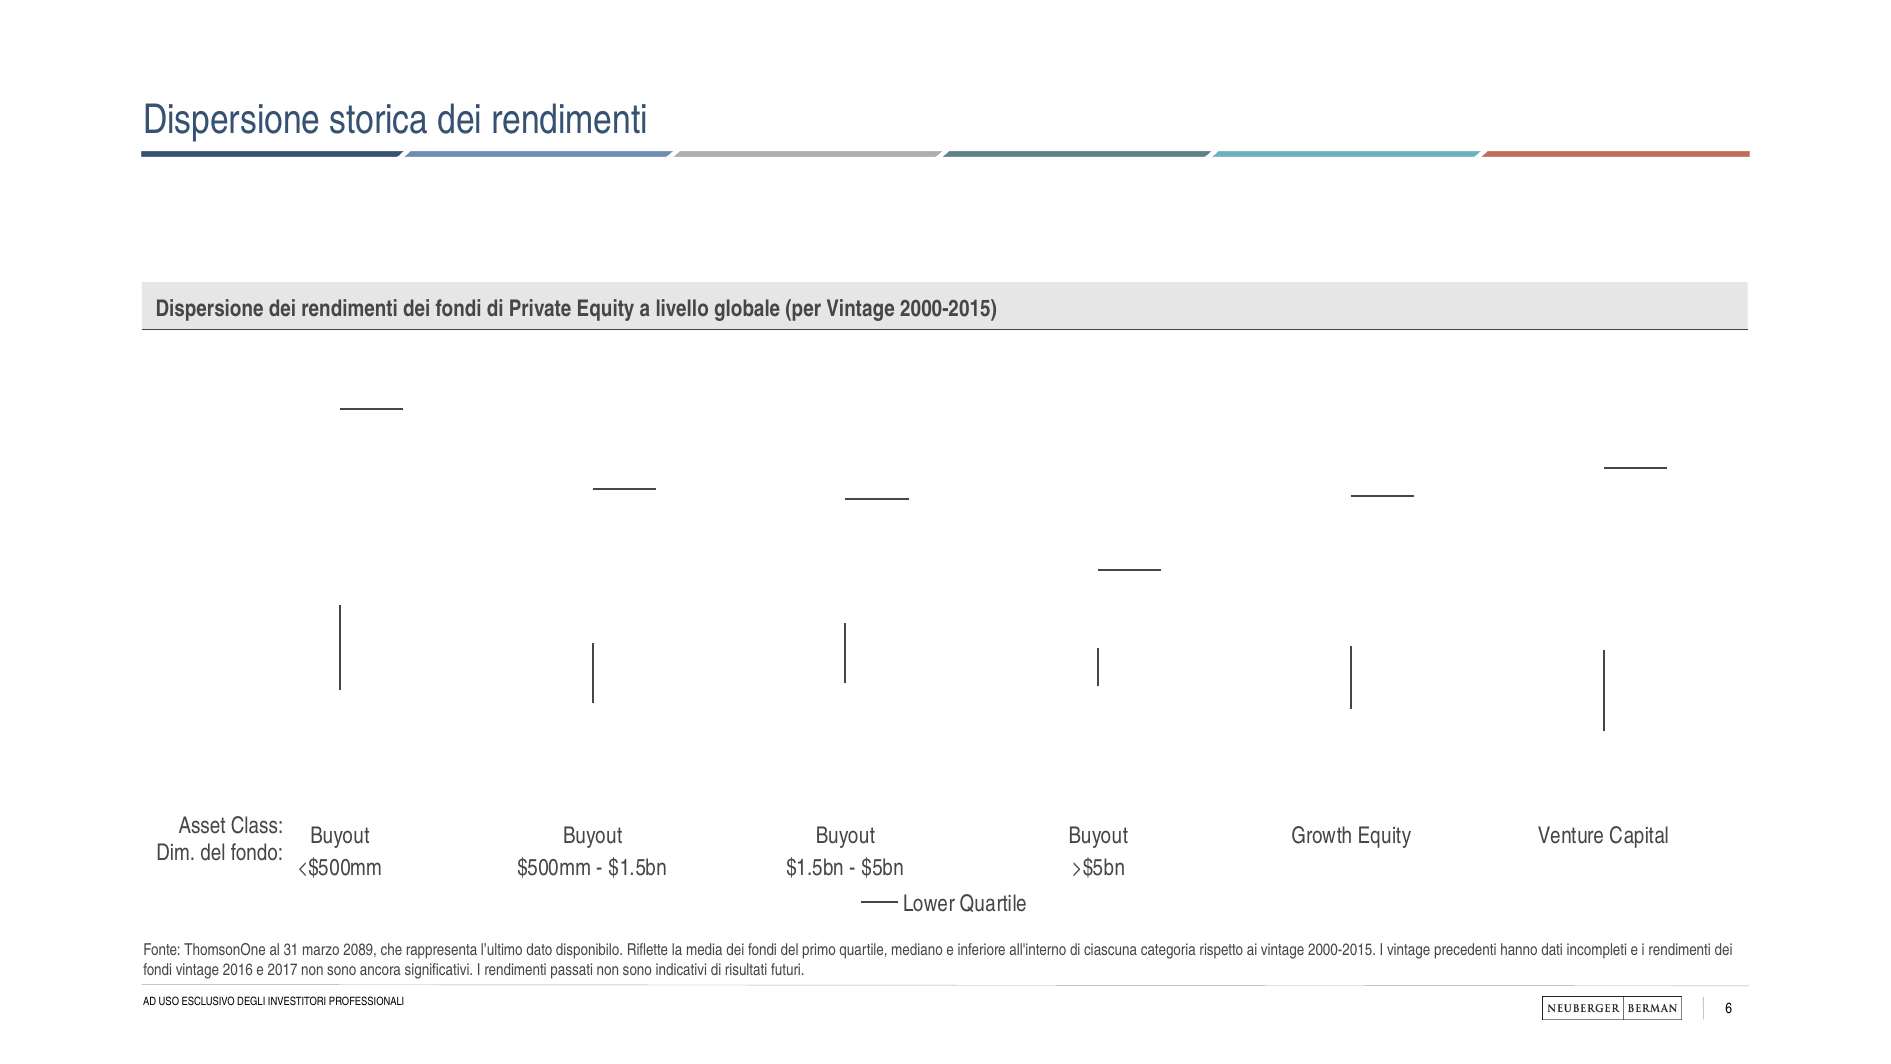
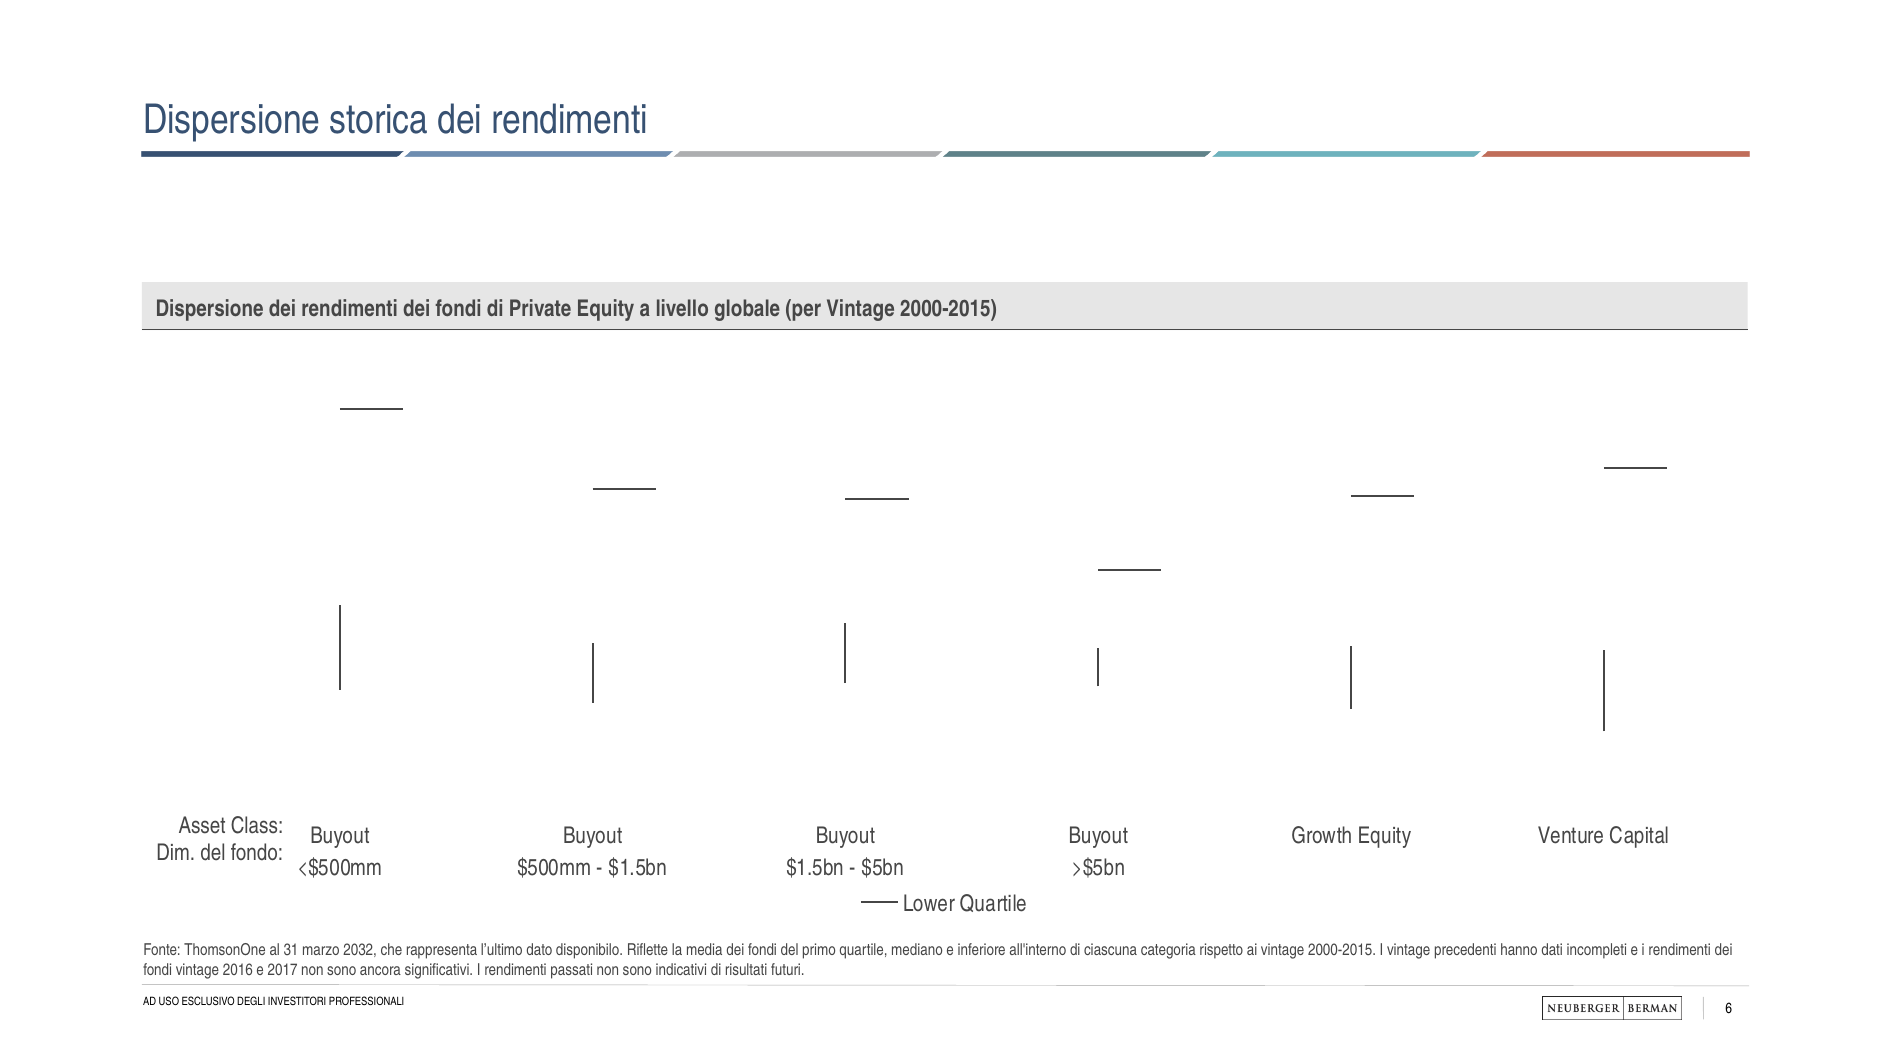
2089: 2089 -> 2032 (360, 950)
